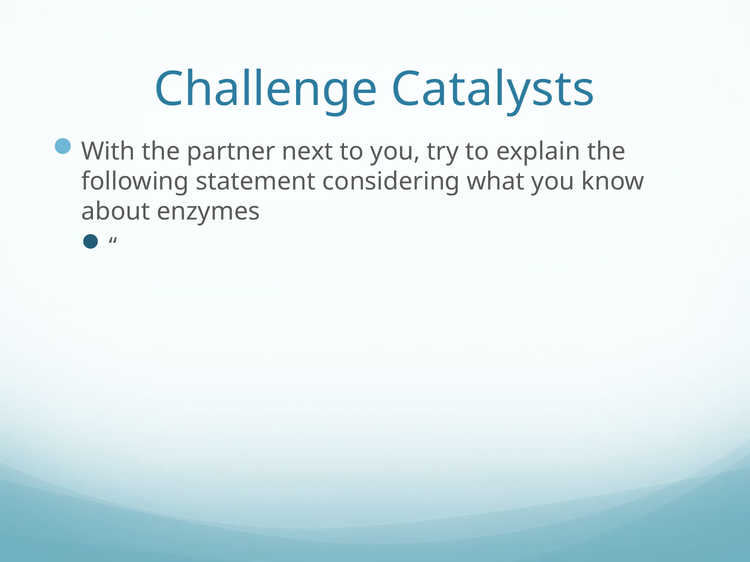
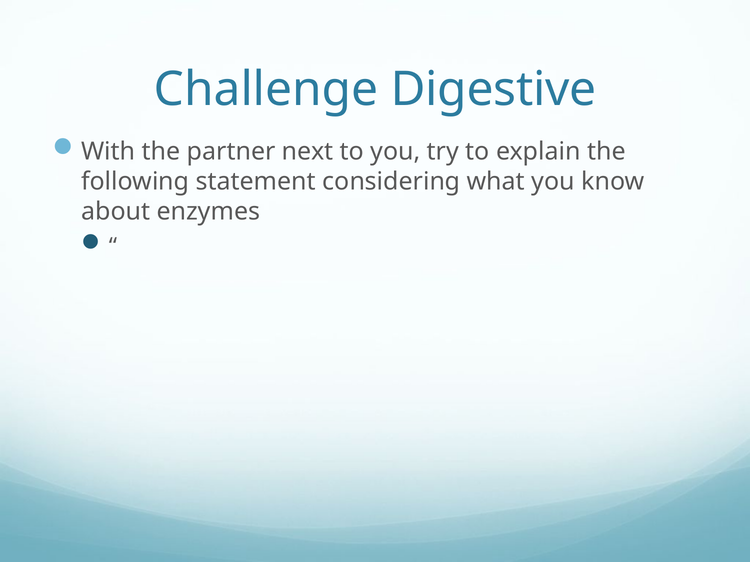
Catalysts: Catalysts -> Digestive (493, 89)
